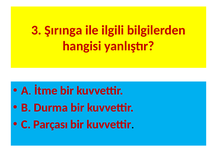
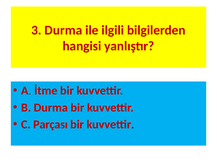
3 Şırınga: Şırınga -> Durma (63, 30)
